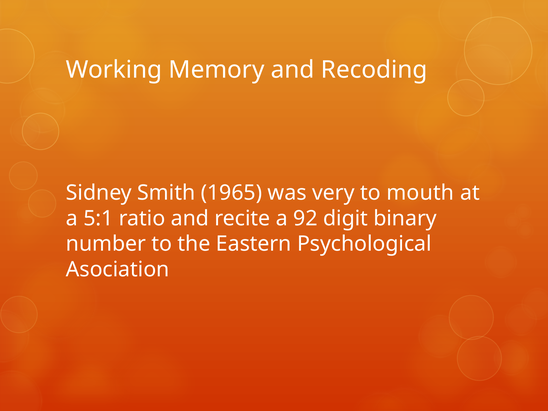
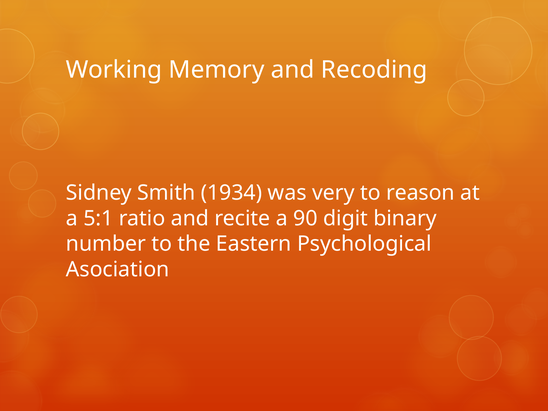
1965: 1965 -> 1934 (231, 193)
mouth: mouth -> reason (420, 193)
92: 92 -> 90 (305, 218)
